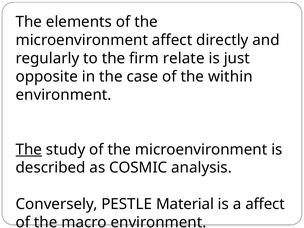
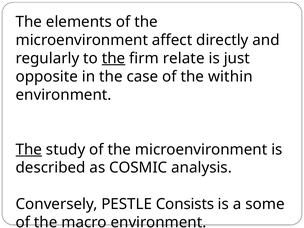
the underline: none -> present (114, 58)
Material: Material -> Consists (185, 204)
a affect: affect -> some (265, 204)
